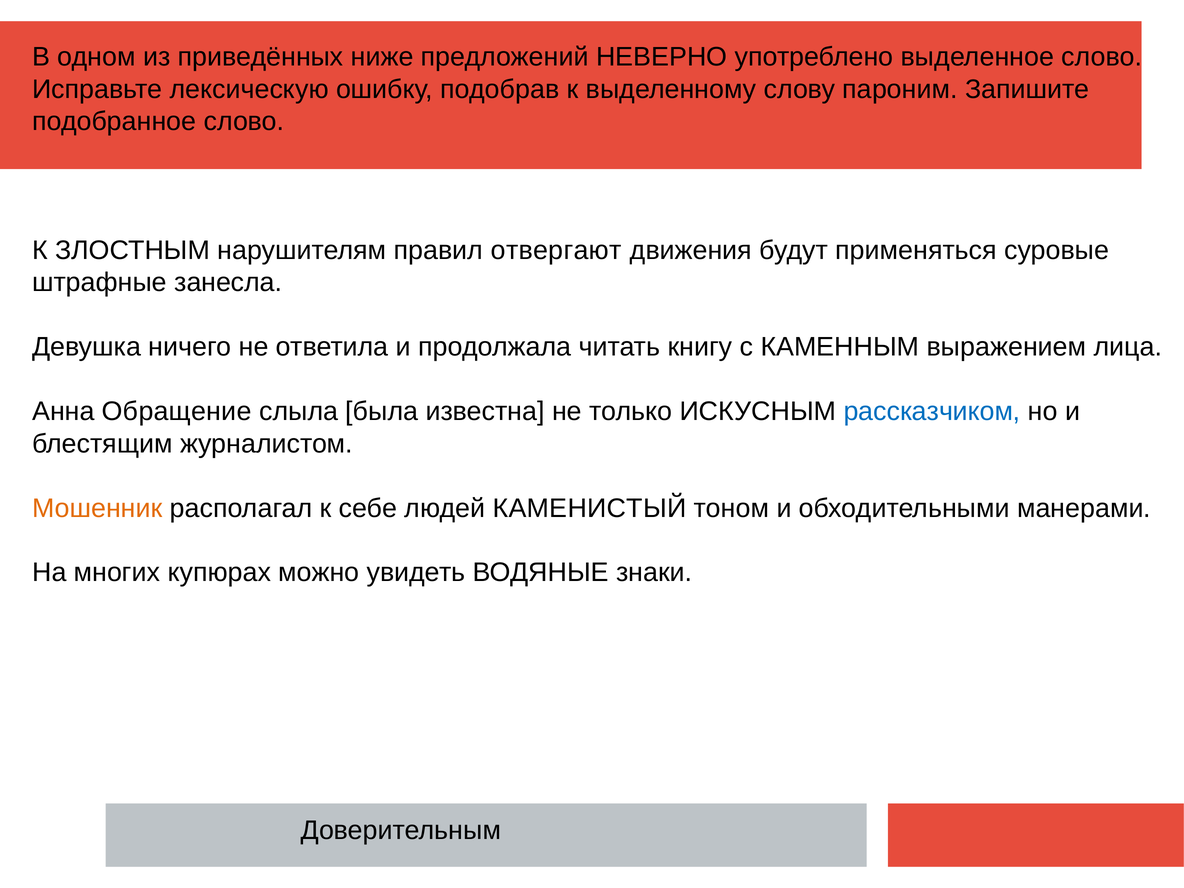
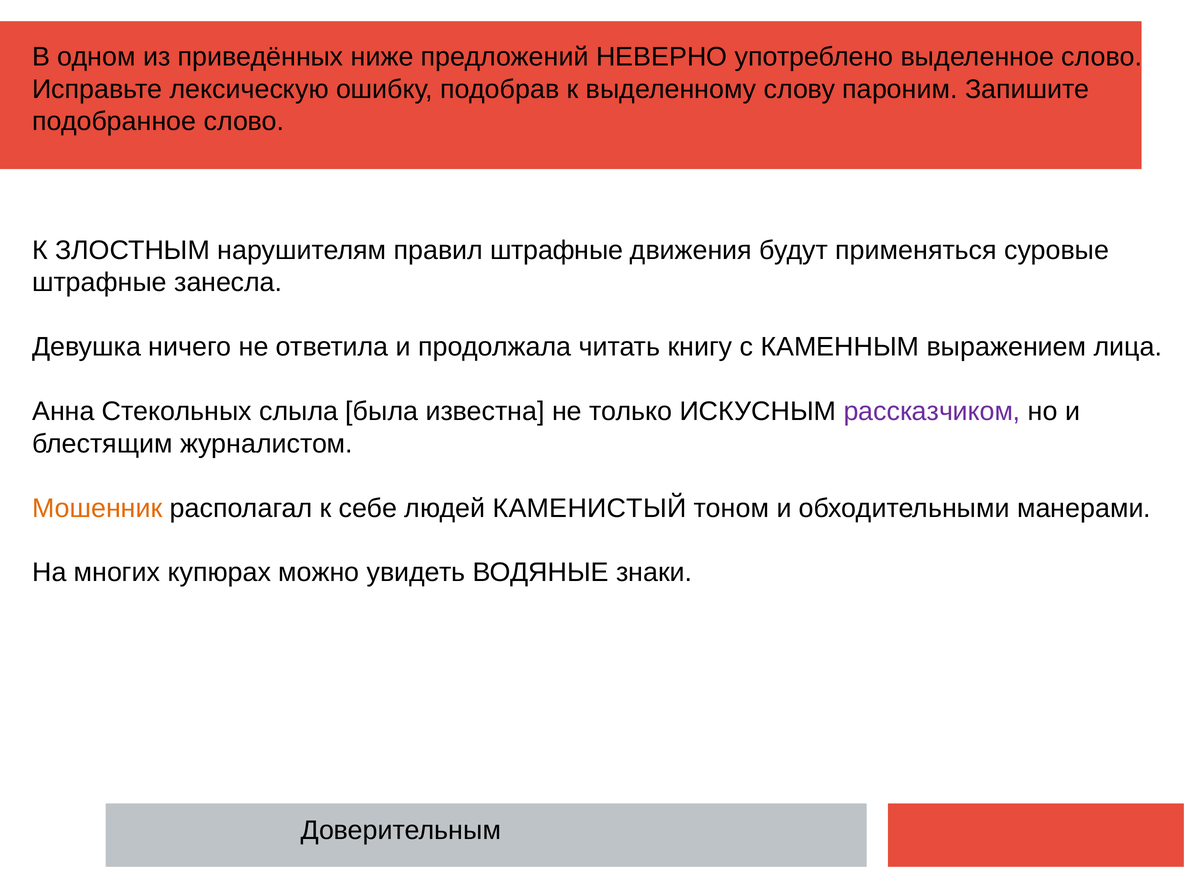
правил отвергают: отвергают -> штрафные (557, 250)
Обращение: Обращение -> Стекольных (177, 411)
рассказчиком colour: blue -> purple (932, 411)
